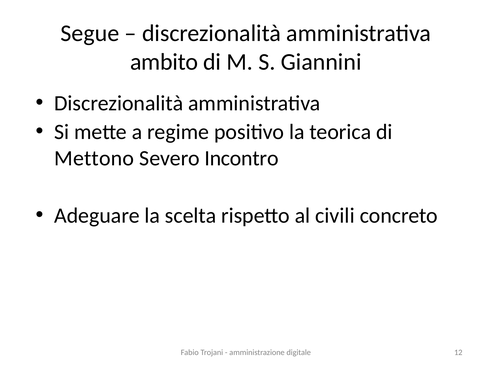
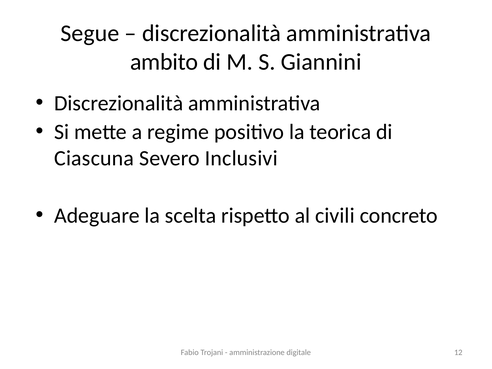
Mettono: Mettono -> Ciascuna (94, 158)
Incontro: Incontro -> Inclusivi (241, 158)
